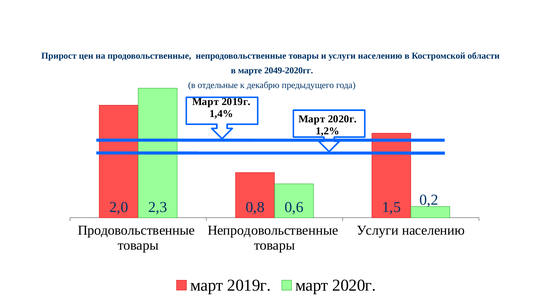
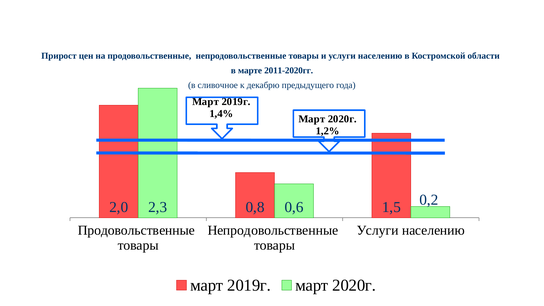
2049-2020гг: 2049-2020гг -> 2011-2020гг (289, 70)
отдельные: отдельные -> сливочное (218, 85)
